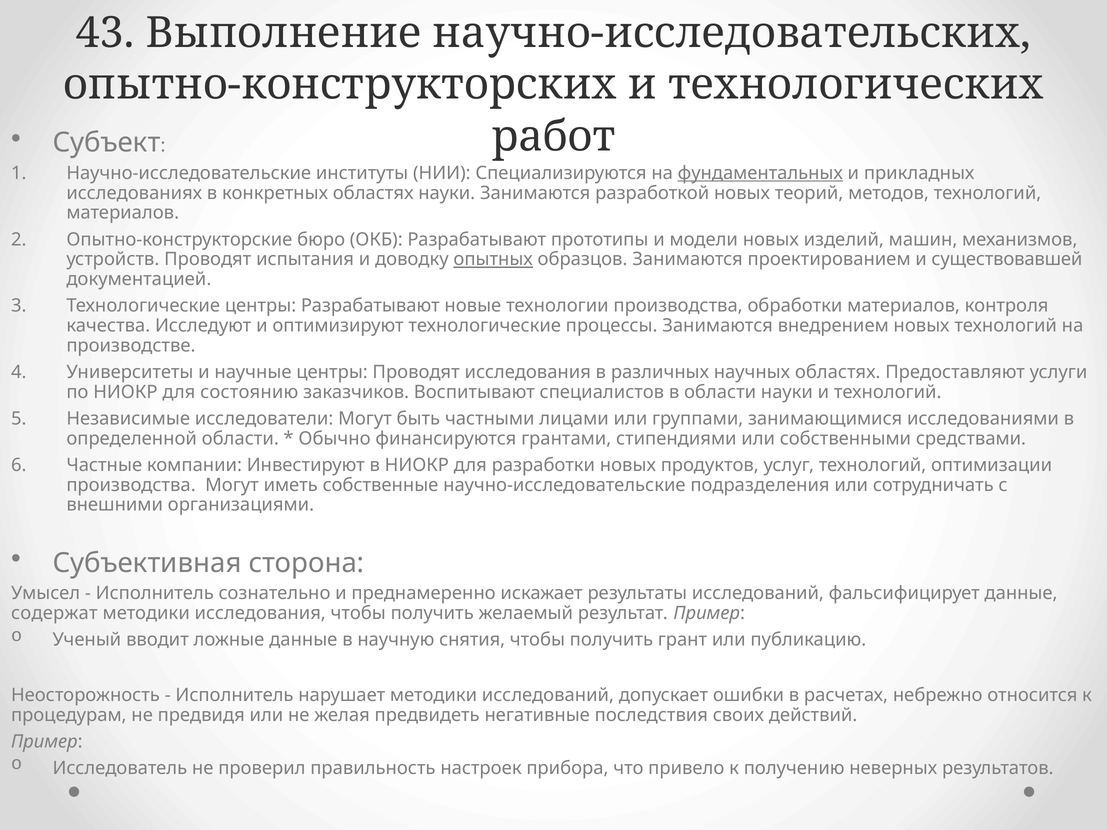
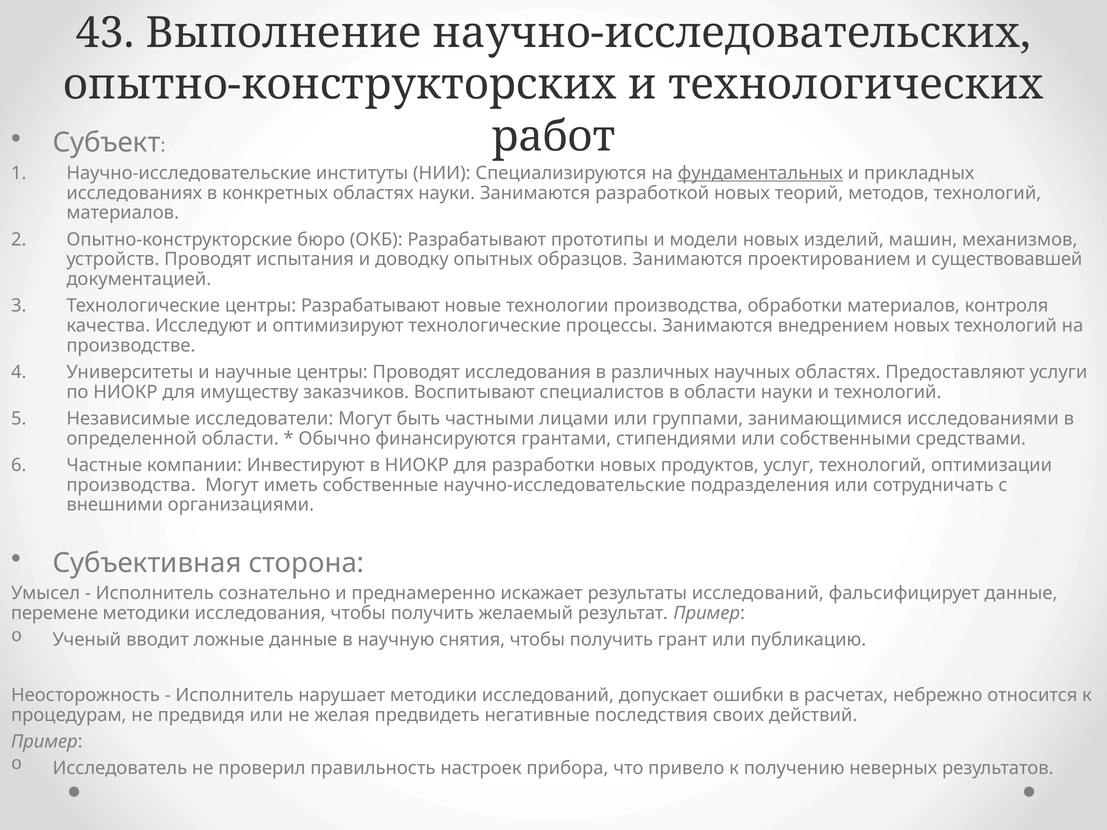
опытных underline: present -> none (493, 259)
состоянию: состоянию -> имуществу (249, 392)
содержат: содержат -> перемене (55, 613)
